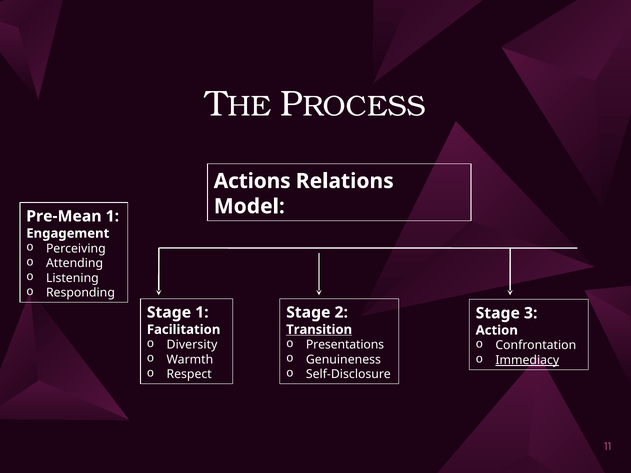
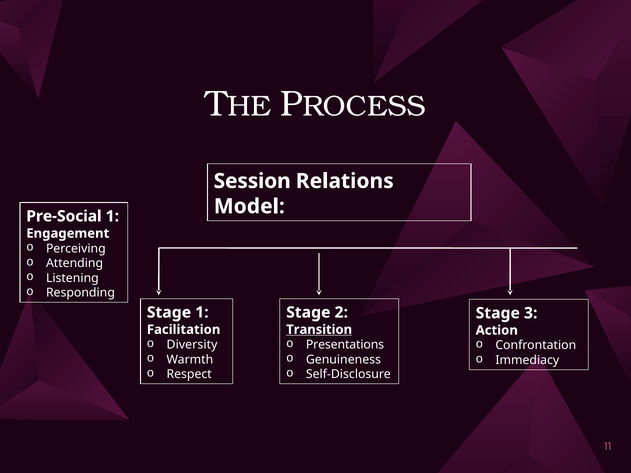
Actions: Actions -> Session (252, 181)
Pre-Mean: Pre-Mean -> Pre-Social (64, 216)
Immediacy underline: present -> none (527, 360)
